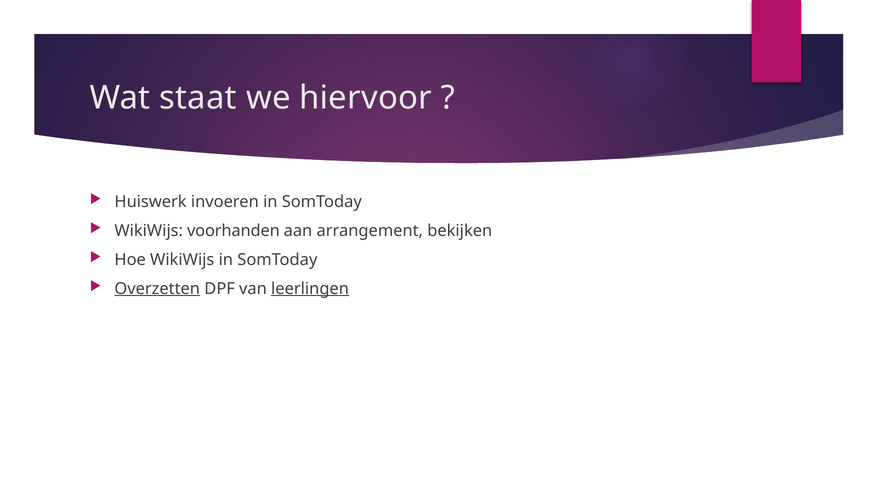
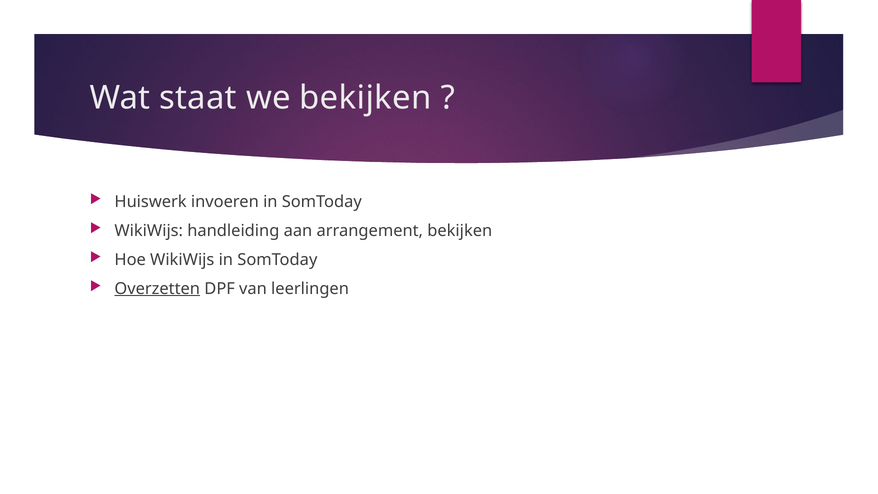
we hiervoor: hiervoor -> bekijken (365, 98)
voorhanden: voorhanden -> handleiding (233, 231)
leerlingen underline: present -> none (310, 289)
